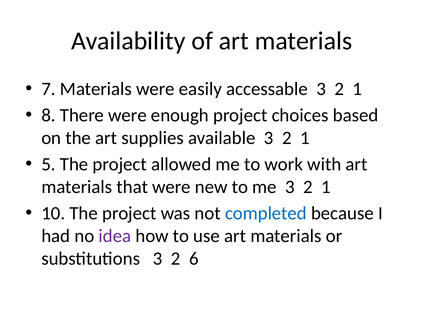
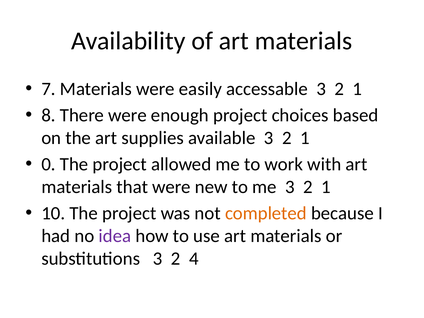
5: 5 -> 0 (48, 164)
completed colour: blue -> orange (266, 213)
6: 6 -> 4 (194, 259)
